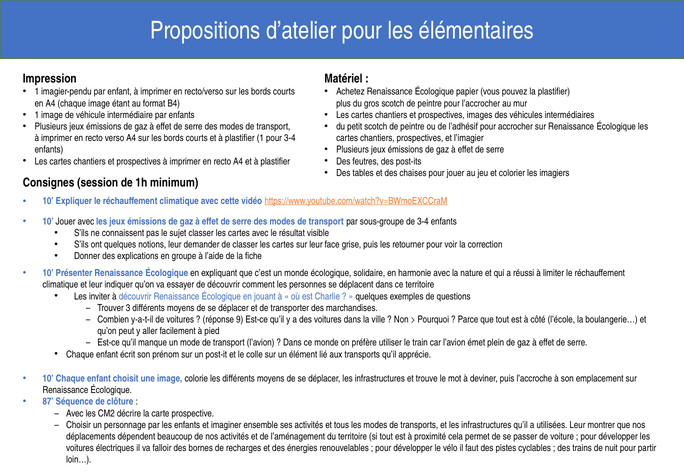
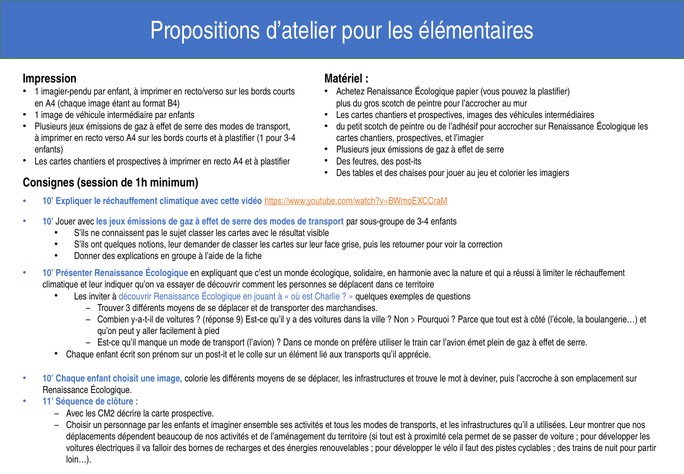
87: 87 -> 11 (48, 401)
